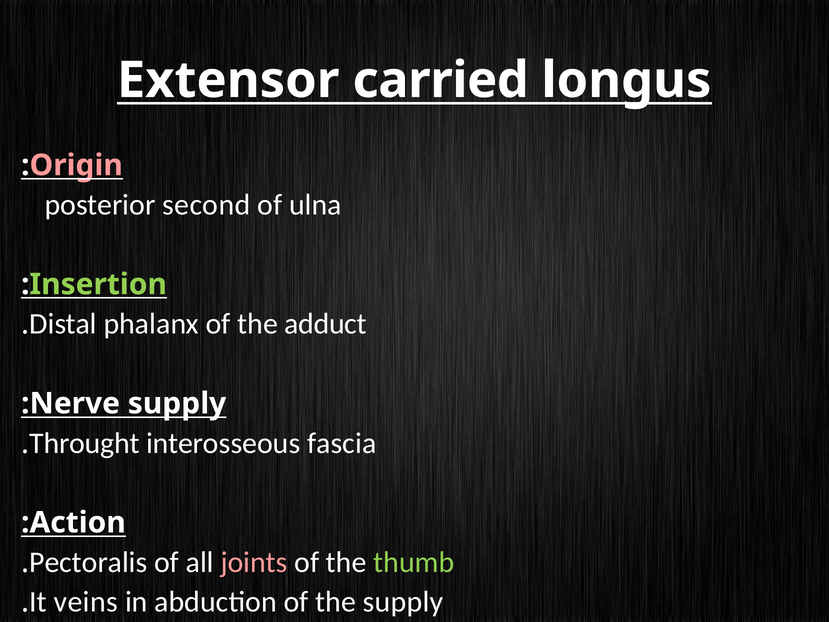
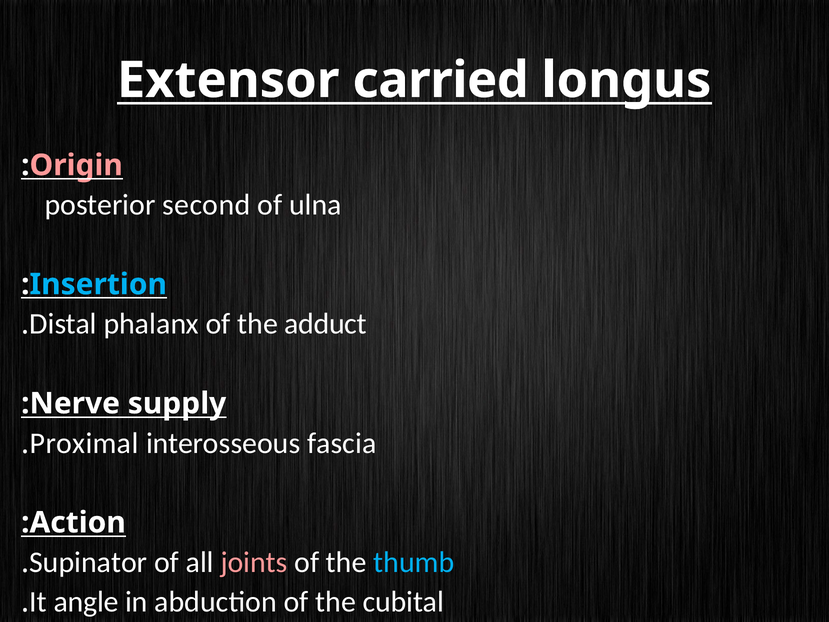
Insertion colour: light green -> light blue (98, 284)
Throught: Throught -> Proximal (84, 443)
Pectoralis: Pectoralis -> Supinator (88, 562)
thumb colour: light green -> light blue (414, 562)
veins: veins -> angle (86, 602)
the supply: supply -> cubital (403, 602)
